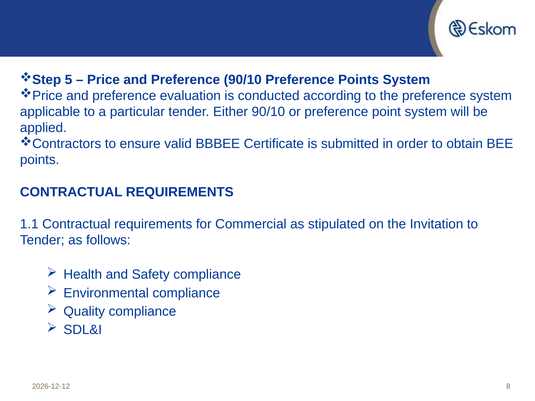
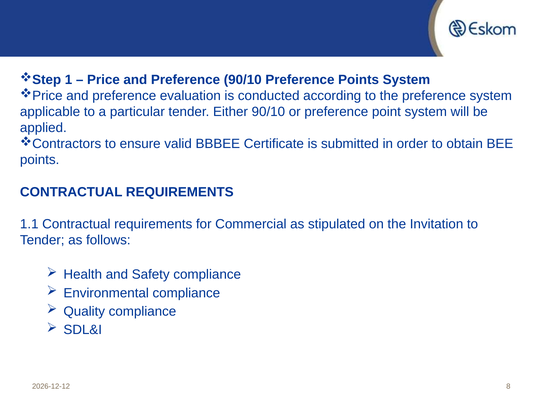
5: 5 -> 1 (68, 80)
